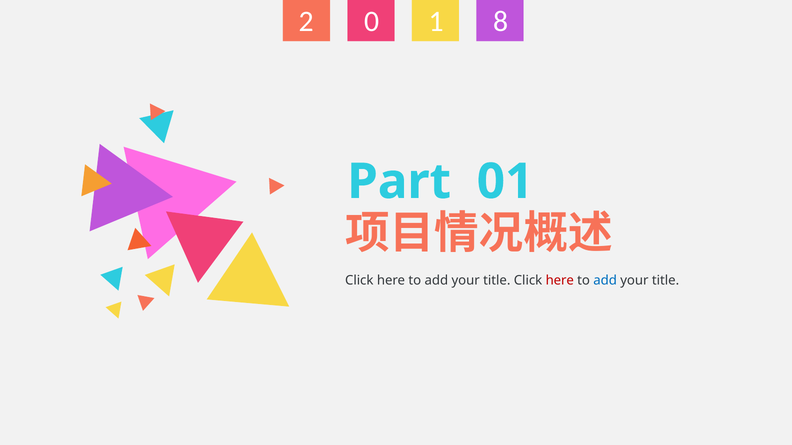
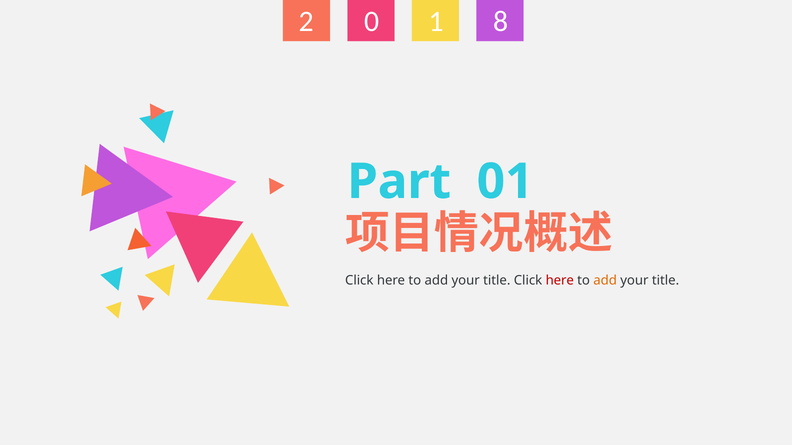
add colour: blue -> orange (605, 281)
